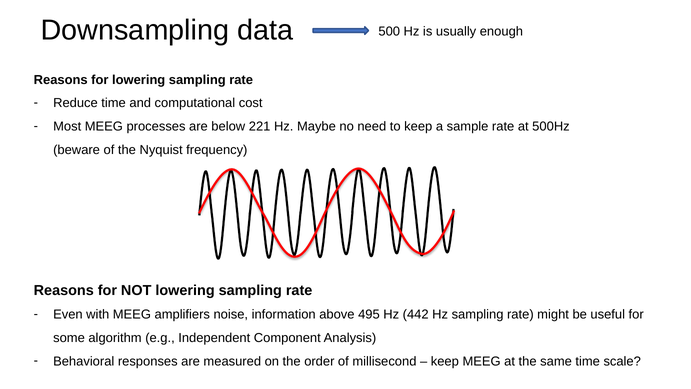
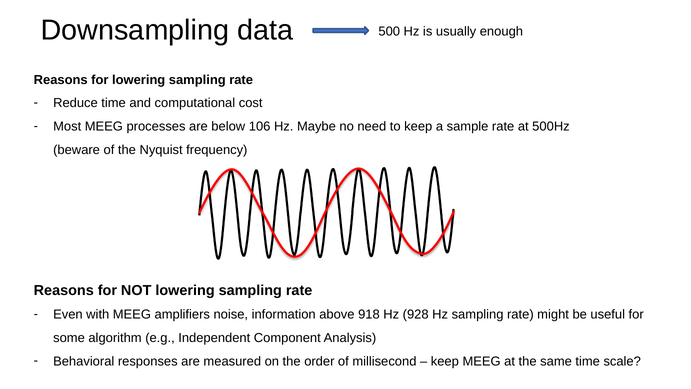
221: 221 -> 106 (260, 126)
495: 495 -> 918 (369, 314)
442: 442 -> 928 (416, 314)
